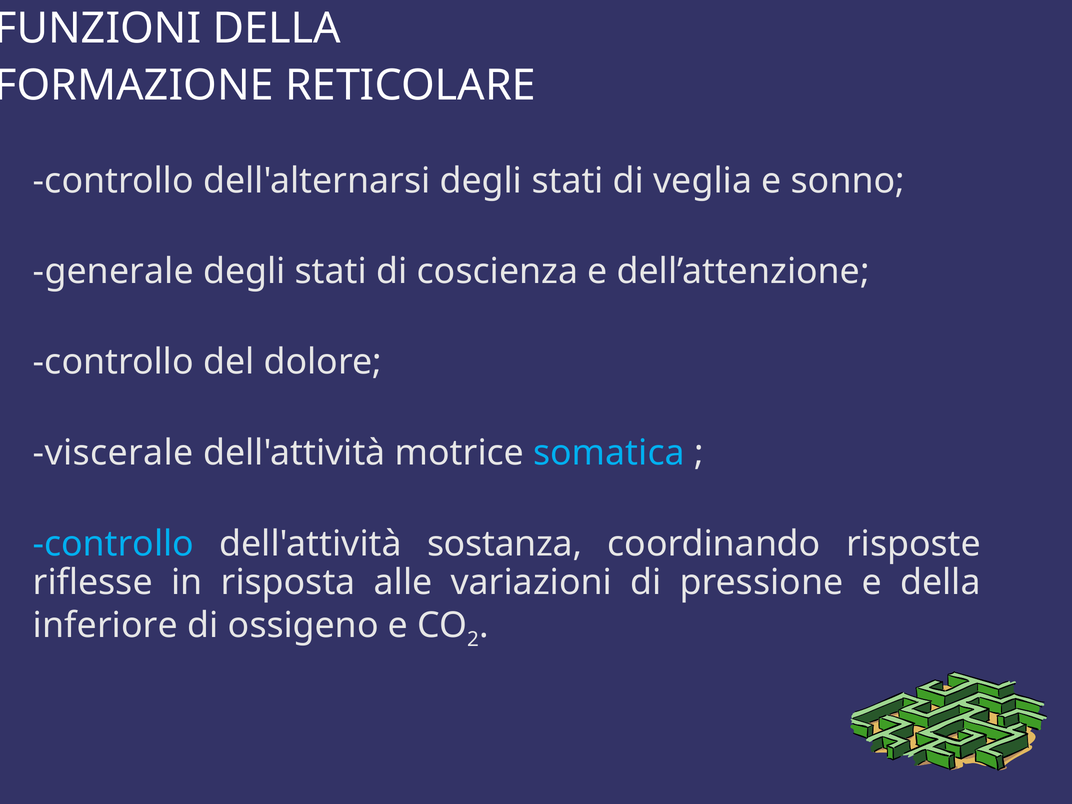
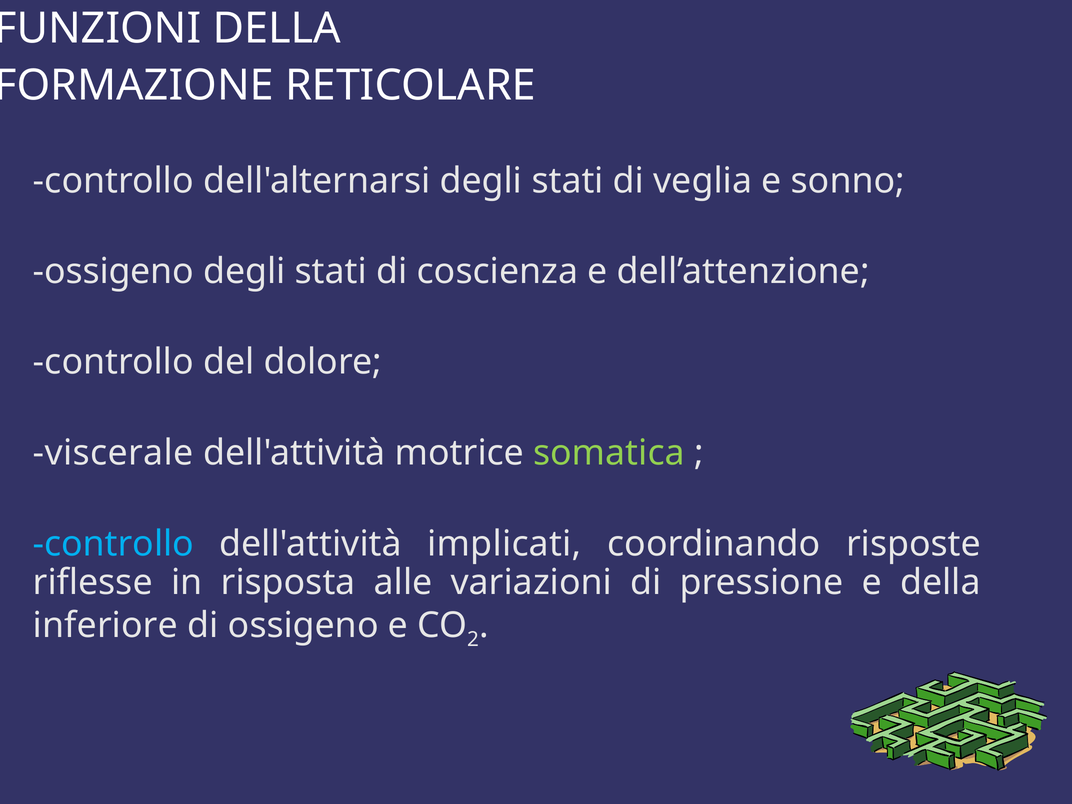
generale: generale -> ossigeno (113, 272)
somatica colour: light blue -> light green (609, 453)
sostanza: sostanza -> implicati (504, 544)
